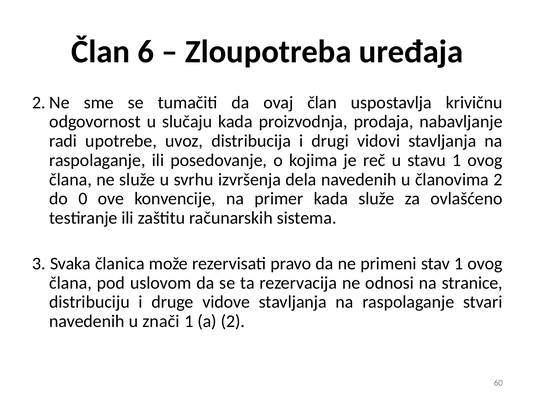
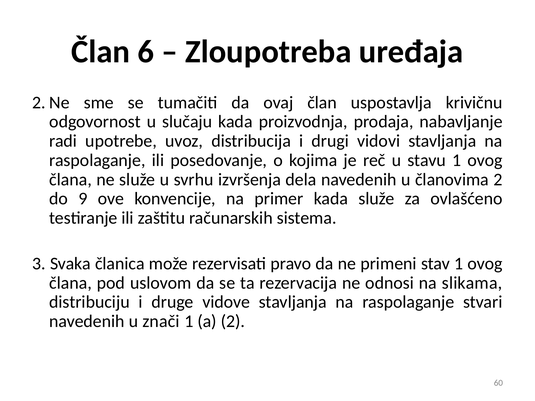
0: 0 -> 9 (83, 199)
stranice: stranice -> slikama (472, 283)
